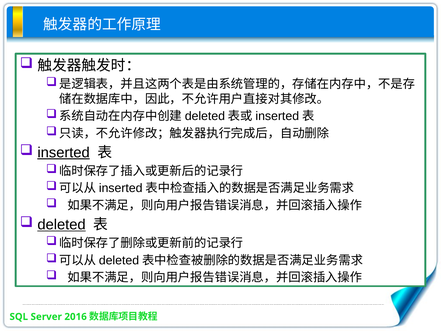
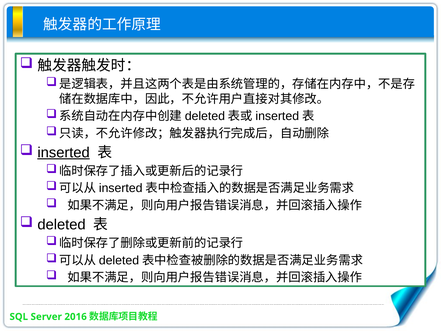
deleted underline: present -> none (62, 225)
